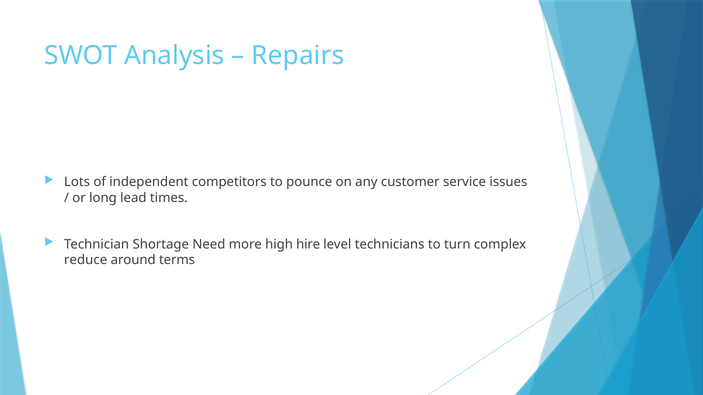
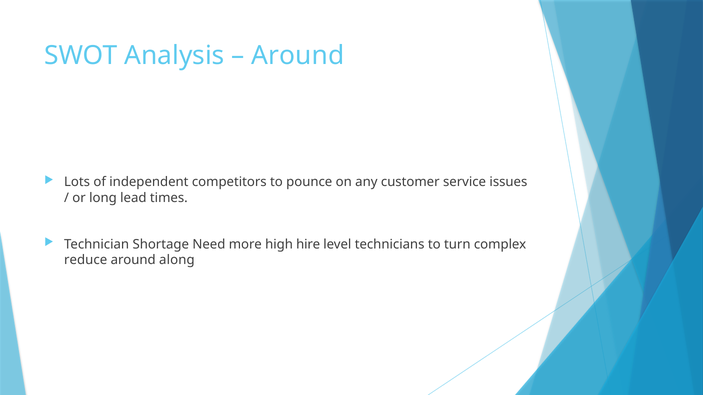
Repairs: Repairs -> Around (298, 55)
terms: terms -> along (177, 260)
